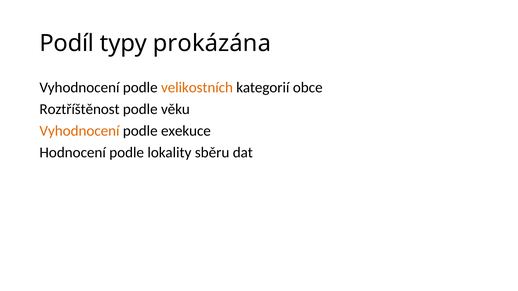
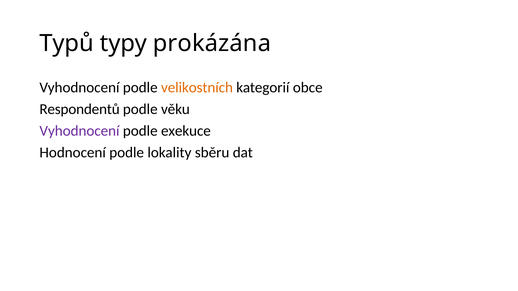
Podíl: Podíl -> Typů (67, 44)
Roztříštěnost: Roztříštěnost -> Respondentů (80, 109)
Vyhodnocení colour: orange -> purple (80, 131)
